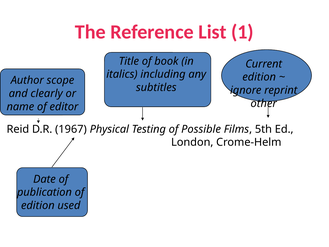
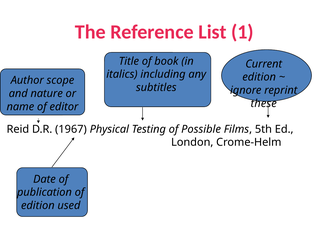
clearly: clearly -> nature (47, 93)
other: other -> these (264, 103)
